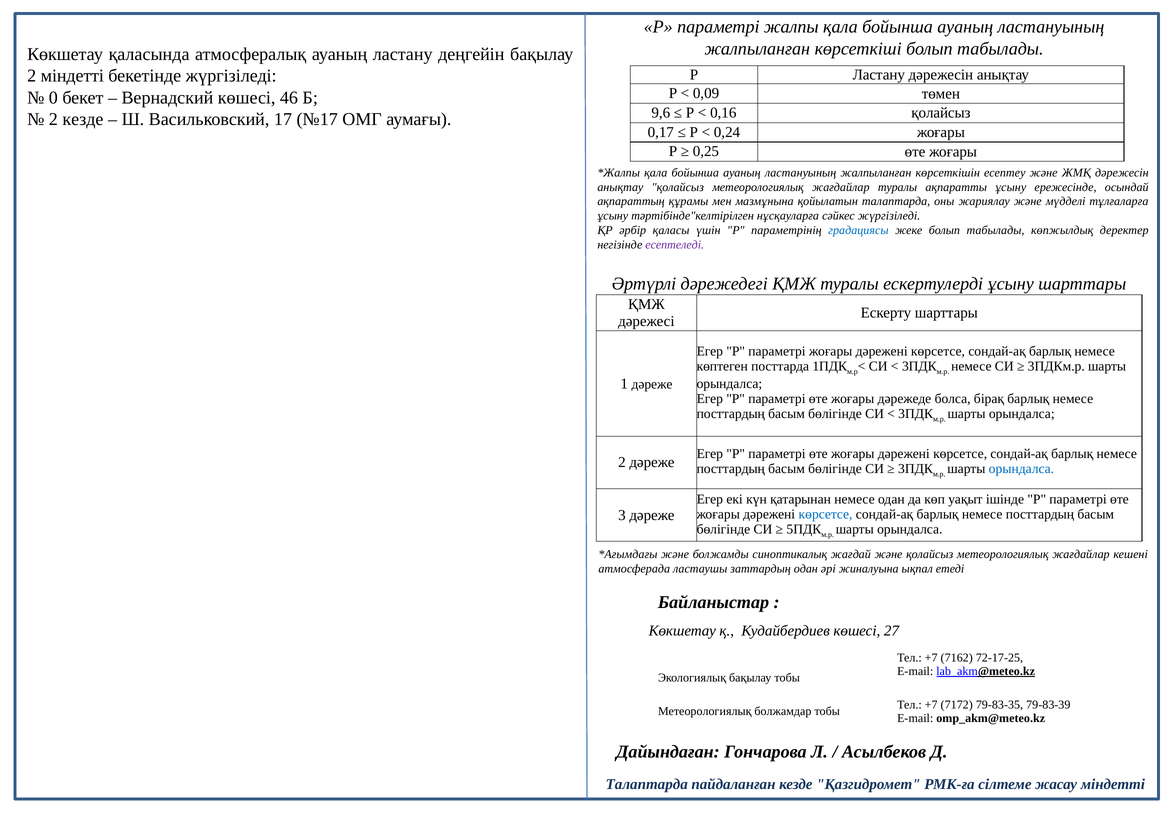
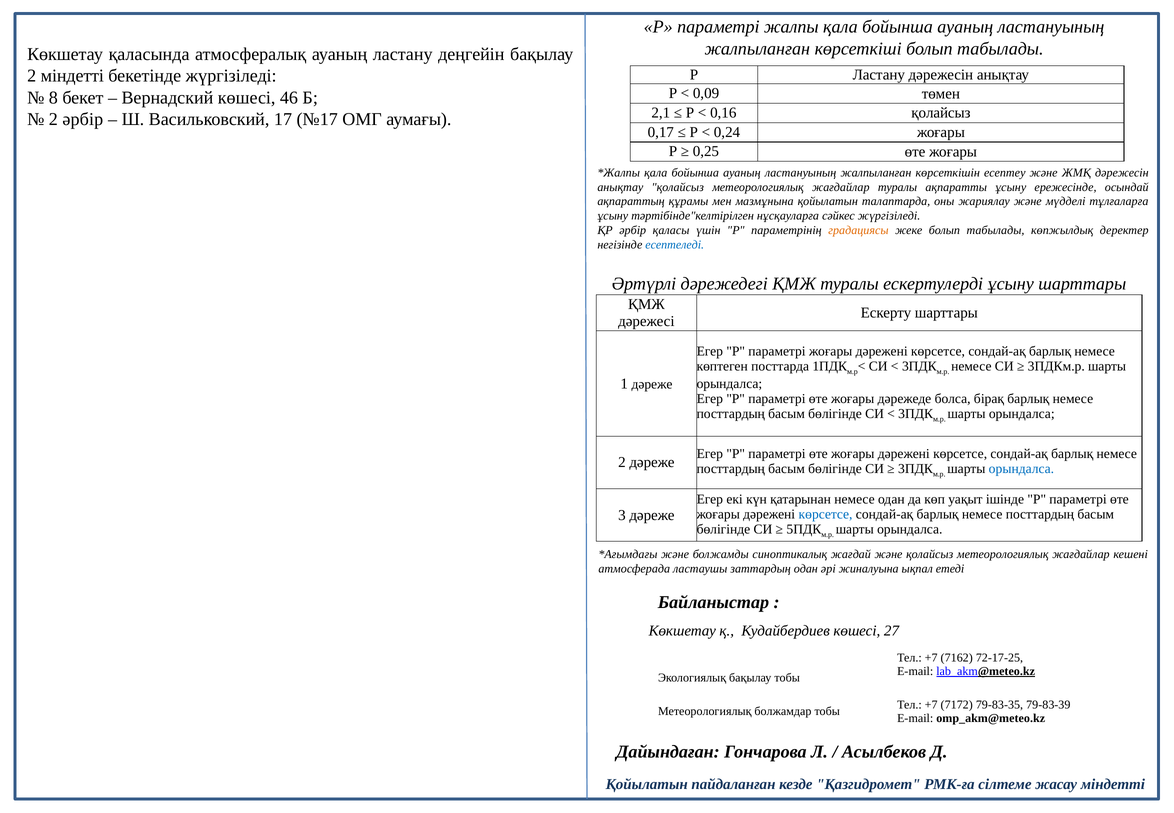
0: 0 -> 8 (53, 98)
9,6: 9,6 -> 2,1 (661, 113)
2 кезде: кезде -> әрбір (83, 119)
градациясы colour: blue -> orange (858, 230)
есептеледі colour: purple -> blue (675, 245)
Талаптарда: Талаптарда -> Қойылатын (647, 784)
